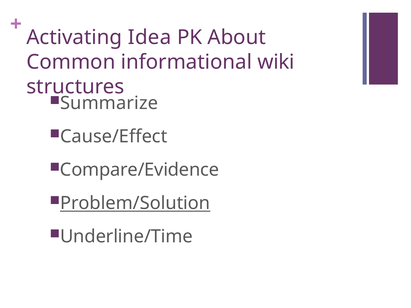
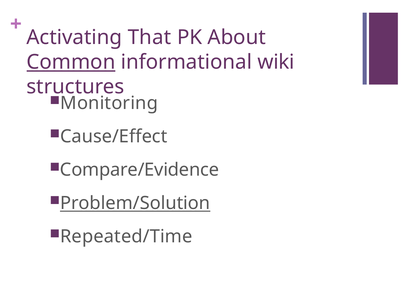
Idea: Idea -> That (150, 38)
Common underline: none -> present (71, 62)
Summarize: Summarize -> Monitoring (109, 103)
Underline/Time: Underline/Time -> Repeated/Time (126, 237)
